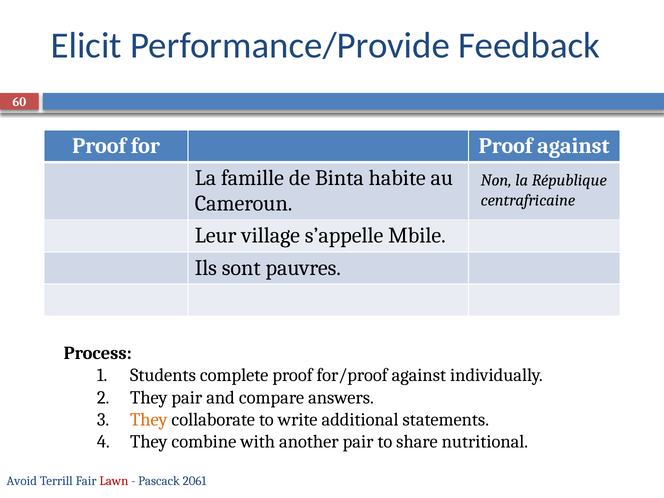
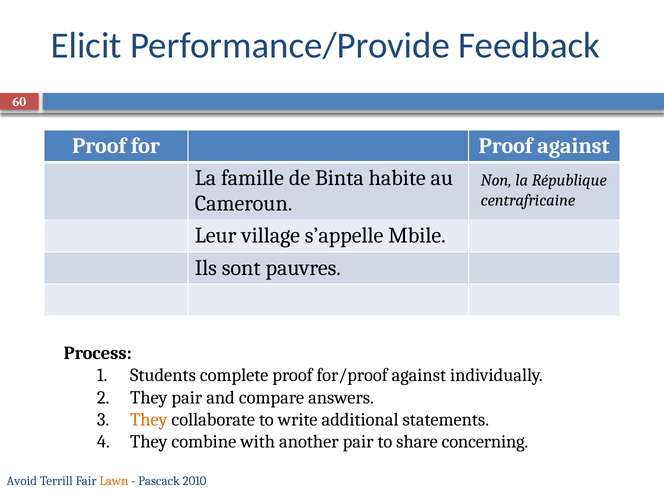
nutritional: nutritional -> concerning (485, 442)
Lawn colour: red -> orange (114, 481)
2061: 2061 -> 2010 (195, 481)
